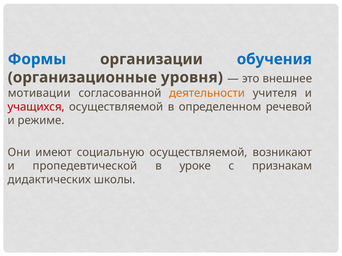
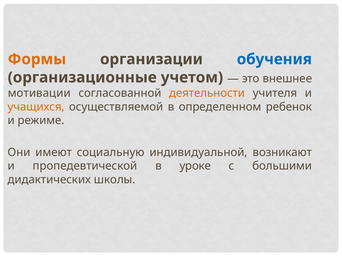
Формы colour: blue -> orange (37, 59)
уровня: уровня -> учетом (192, 78)
учащихся colour: red -> orange (36, 107)
речевой: речевой -> ребенок (289, 107)
социальную осуществляемой: осуществляемой -> индивидуальной (199, 153)
признакам: признакам -> большими (282, 166)
